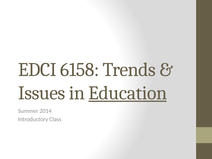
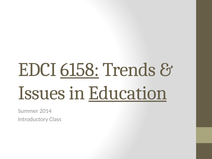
6158 underline: none -> present (80, 70)
